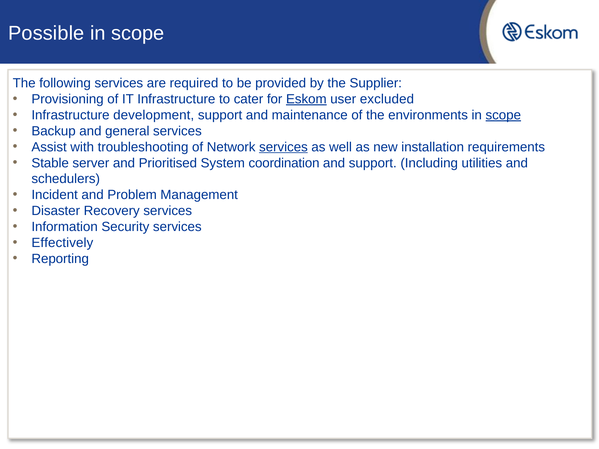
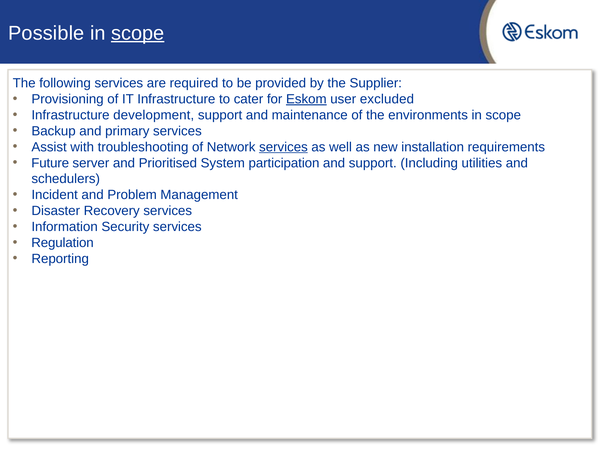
scope underline: none -> present (138, 33)
scope underline: present -> none (503, 115)
general: general -> primary (127, 131)
Stable: Stable -> Future (50, 163)
coordination: coordination -> participation (284, 163)
Effectively: Effectively -> Regulation (63, 243)
